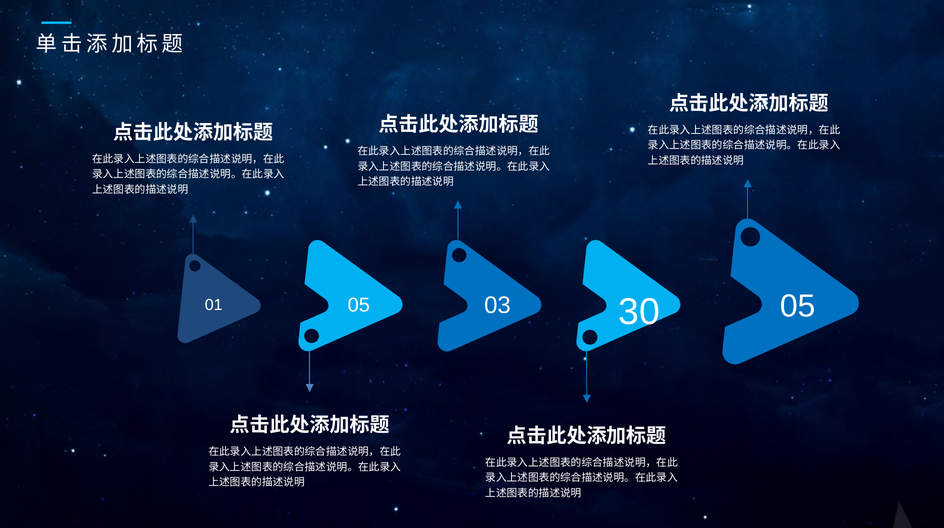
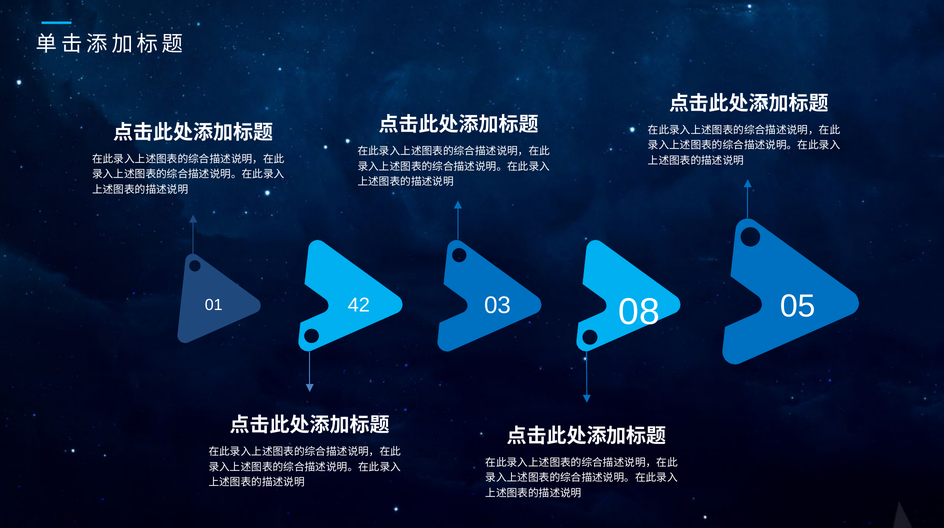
01 05: 05 -> 42 (359, 306)
30: 30 -> 08 (639, 312)
